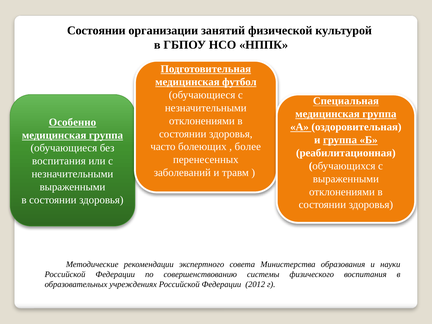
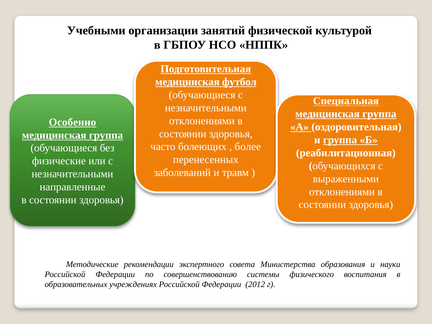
Состоянии: Состоянии -> Учебными (96, 30)
воспитания: воспитания -> физические (59, 161)
выраженными: выраженными -> направленные (72, 187)
